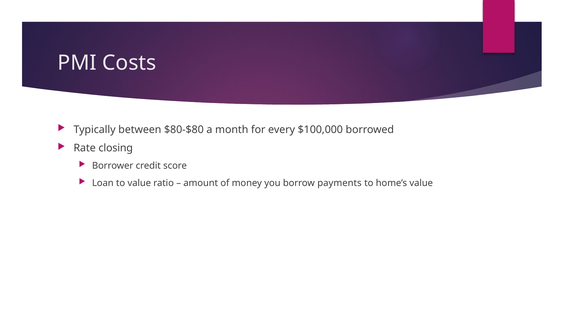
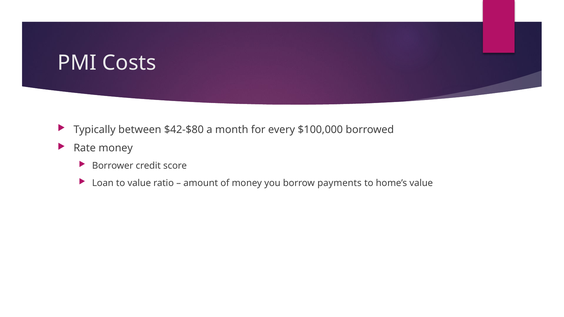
$80-$80: $80-$80 -> $42-$80 (184, 130)
Rate closing: closing -> money (116, 148)
